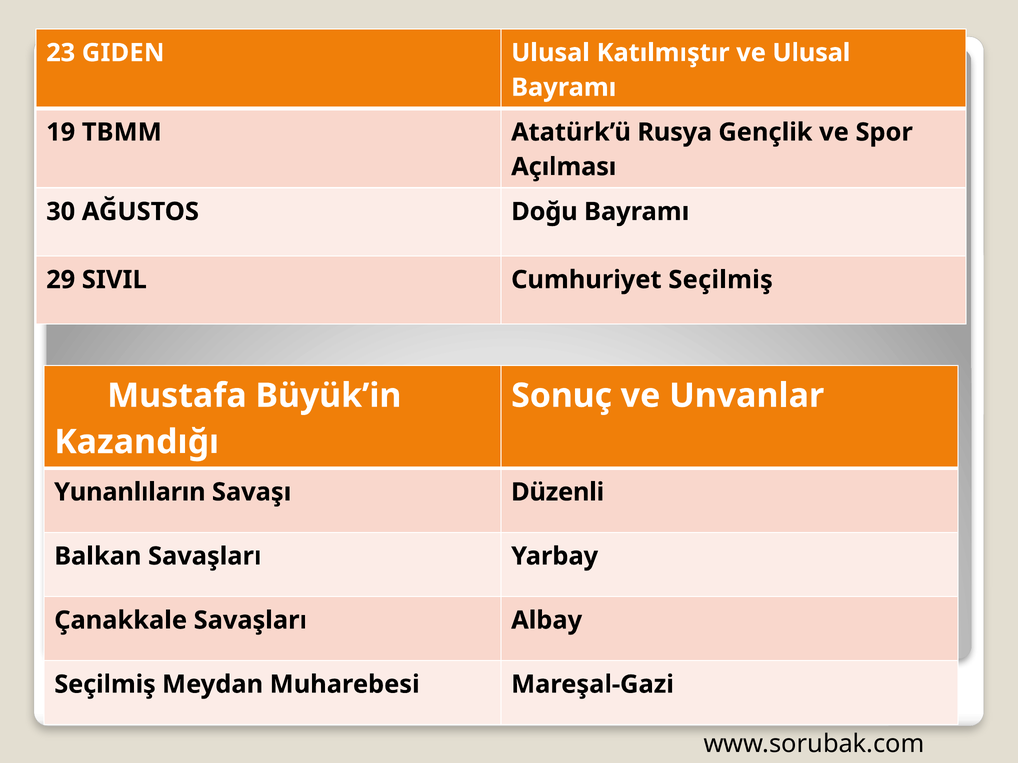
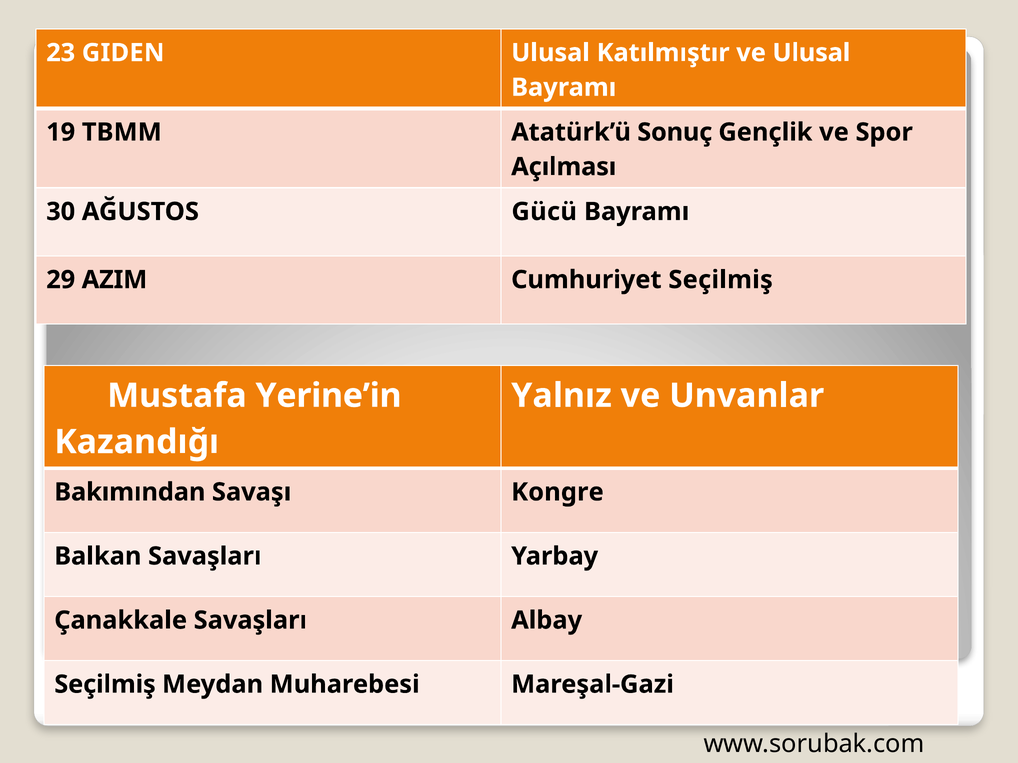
Rusya: Rusya -> Sonuç (675, 132)
Doğu: Doğu -> Gücü (544, 212)
SIVIL: SIVIL -> AZIM (114, 280)
Büyük’in: Büyük’in -> Yerine’in (329, 396)
Sonuç: Sonuç -> Yalnız (562, 396)
Yunanlıların: Yunanlıların -> Bakımından (130, 492)
Düzenli: Düzenli -> Kongre (557, 492)
